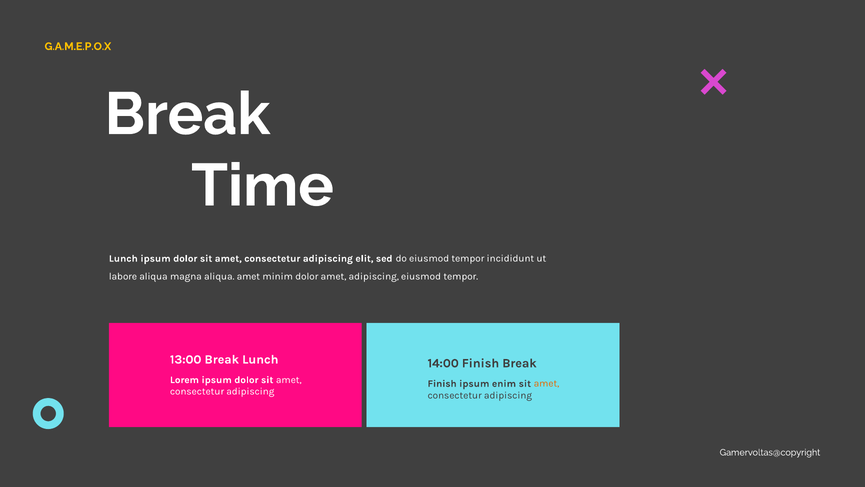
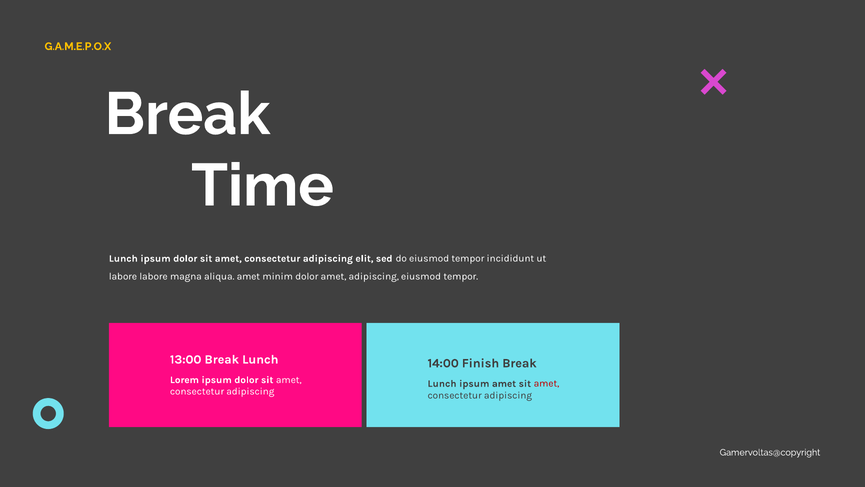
labore aliqua: aliqua -> labore (153, 276)
Finish: Finish -> Lunch (442, 383)
ipsum enim: enim -> amet (504, 383)
amet colour: orange -> red (547, 383)
